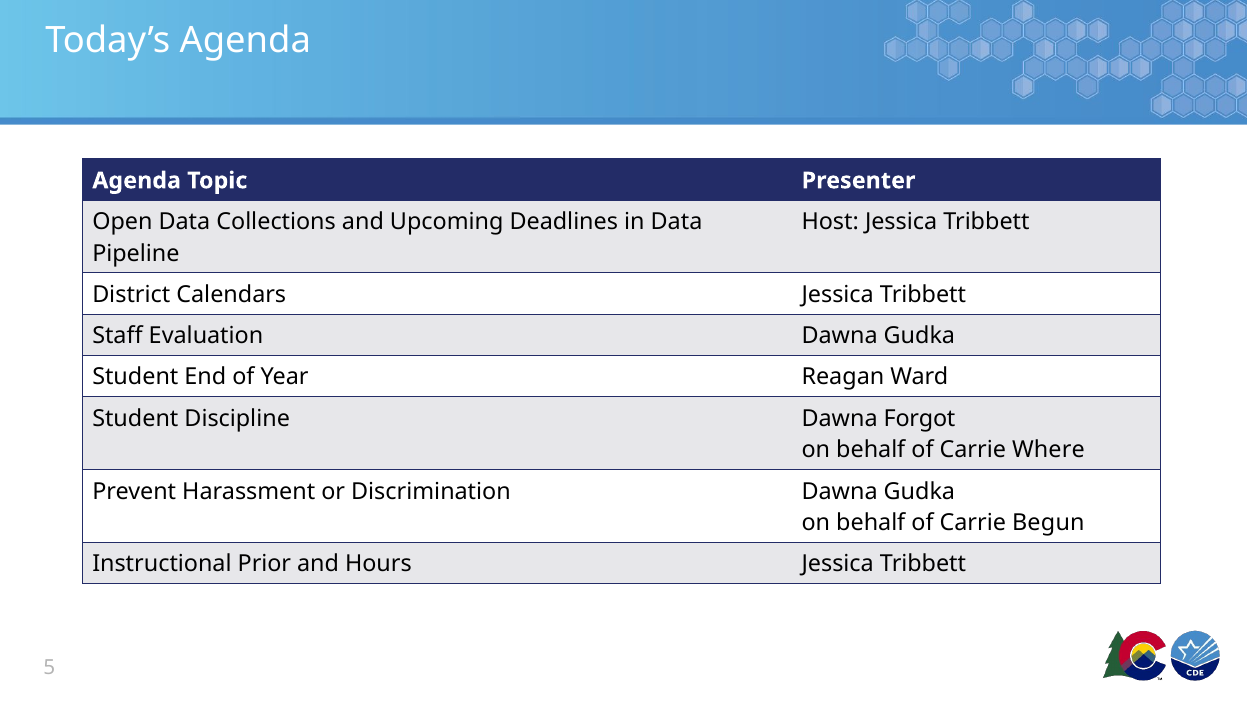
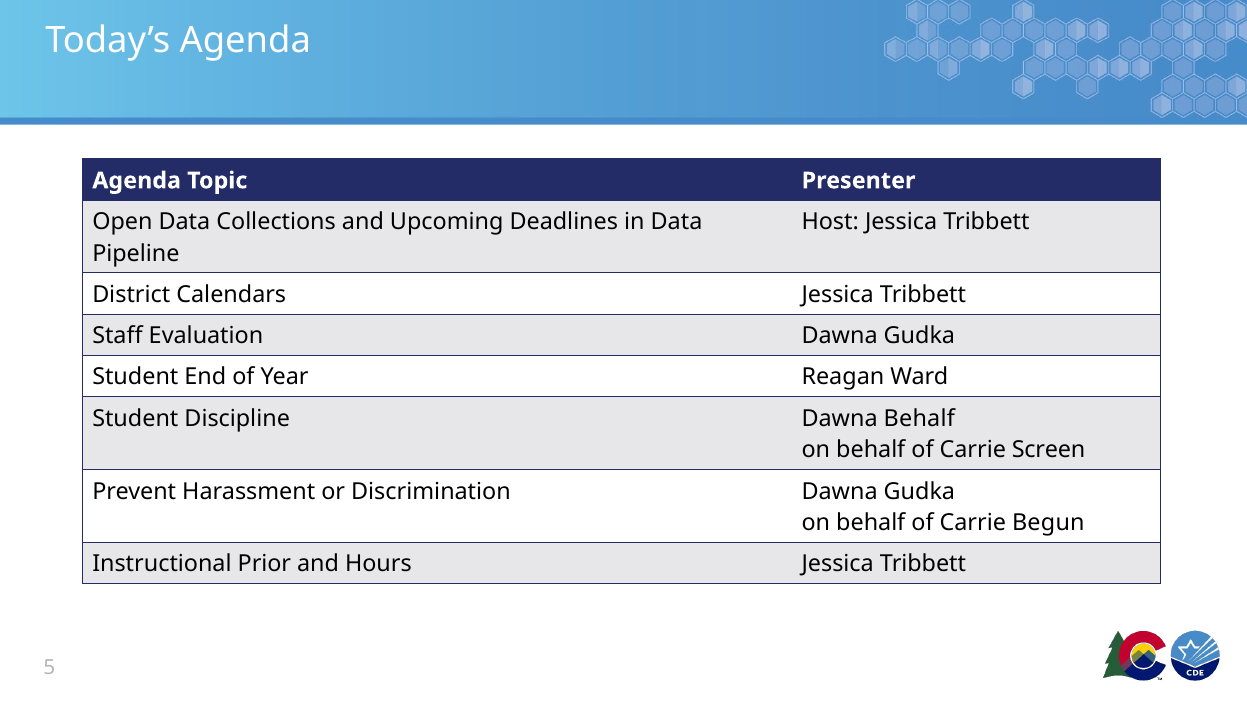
Dawna Forgot: Forgot -> Behalf (919, 419)
Where: Where -> Screen (1049, 450)
